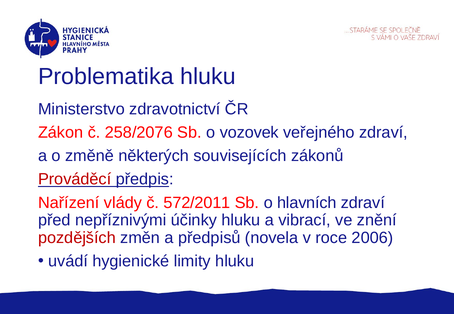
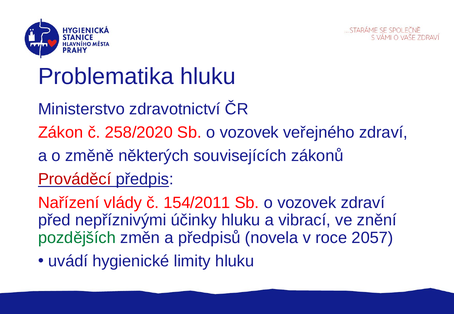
258/2076: 258/2076 -> 258/2020 (139, 133)
572/2011: 572/2011 -> 154/2011 (197, 203)
hlavních: hlavních -> vozovek (307, 203)
pozdějších colour: red -> green (77, 238)
2006: 2006 -> 2057 (372, 238)
